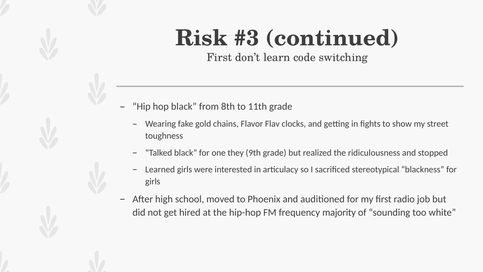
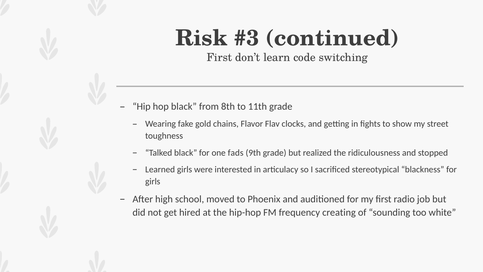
they: they -> fads (236, 153)
majority: majority -> creating (339, 212)
